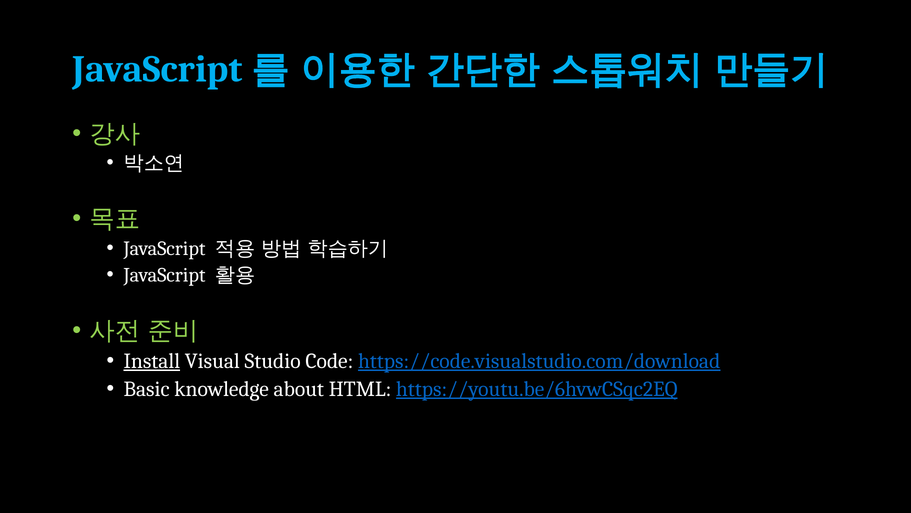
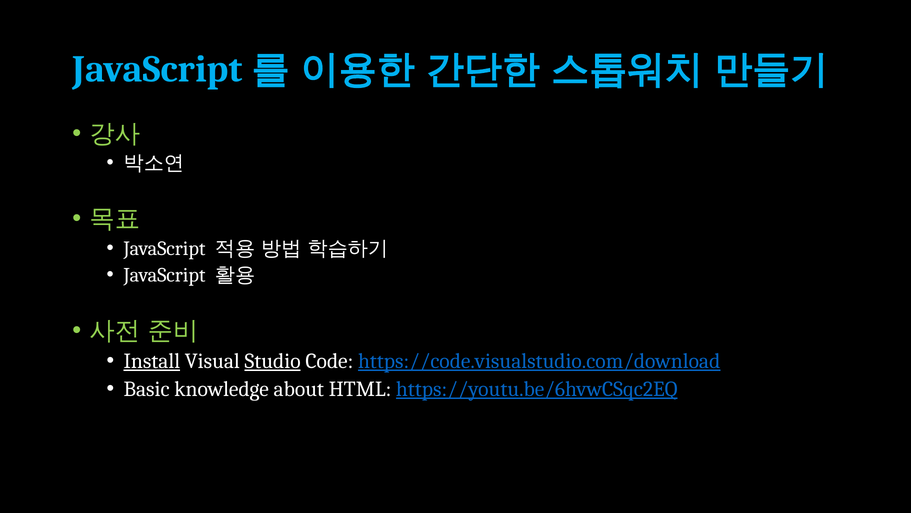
Studio underline: none -> present (273, 361)
